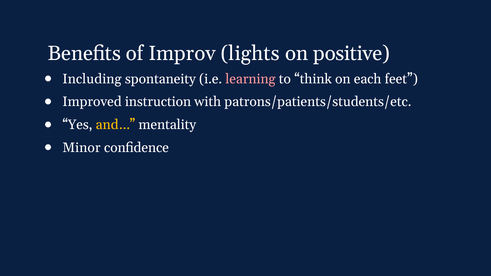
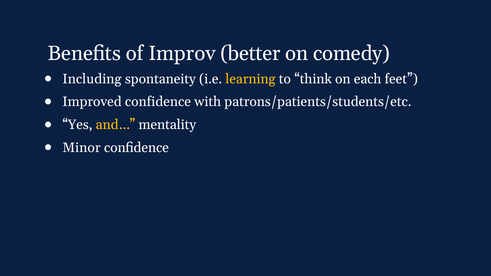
lights: lights -> better (250, 54)
positive: positive -> comedy (352, 54)
learning colour: pink -> yellow (250, 79)
Improved instruction: instruction -> confidence (158, 102)
